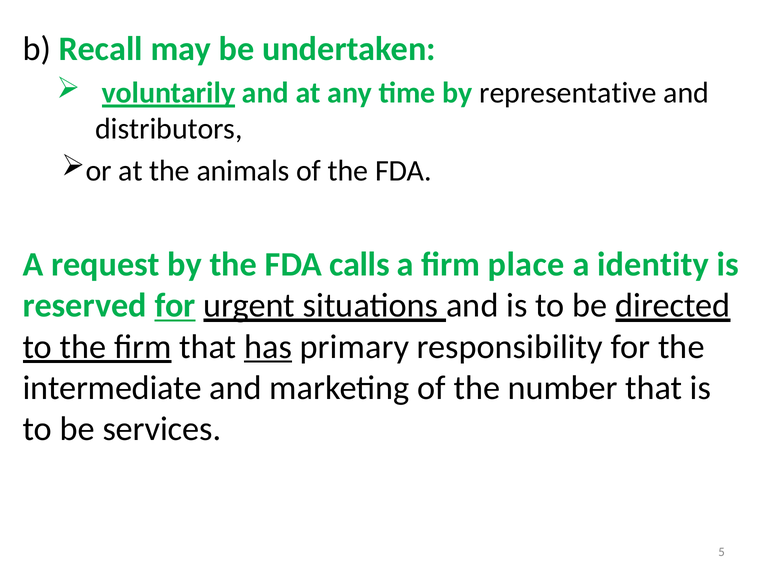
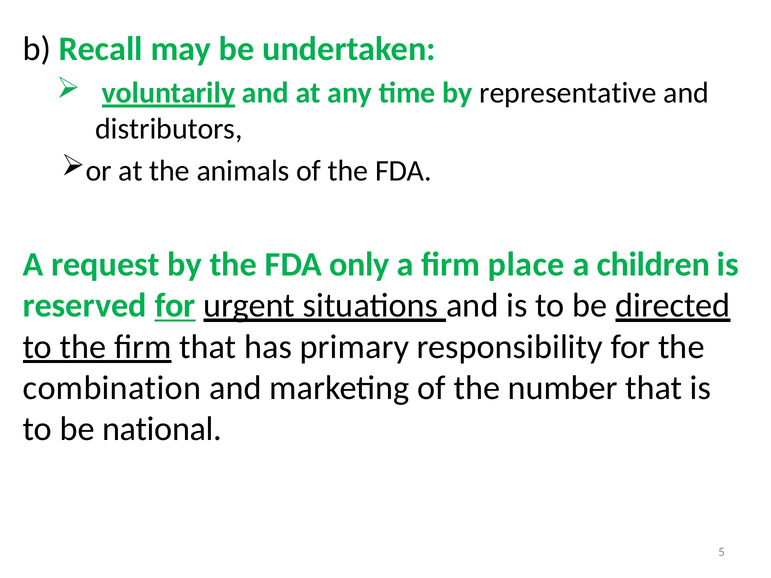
calls: calls -> only (360, 265)
identity: identity -> children (653, 265)
has underline: present -> none (268, 347)
intermediate: intermediate -> combination (112, 388)
services: services -> national (162, 429)
